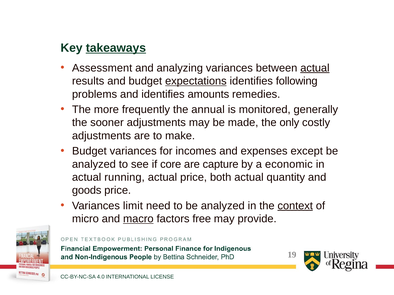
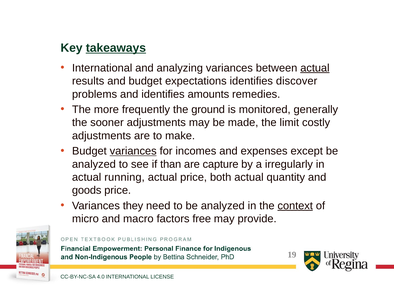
Assessment: Assessment -> International (102, 68)
expectations underline: present -> none (196, 81)
following: following -> discover (297, 81)
annual: annual -> ground (208, 110)
only: only -> limit (289, 123)
variances underline: none -> present (133, 151)
core: core -> than (171, 164)
economic: economic -> irregularly (289, 164)
limit: limit -> they (133, 206)
macro underline: present -> none (138, 219)
